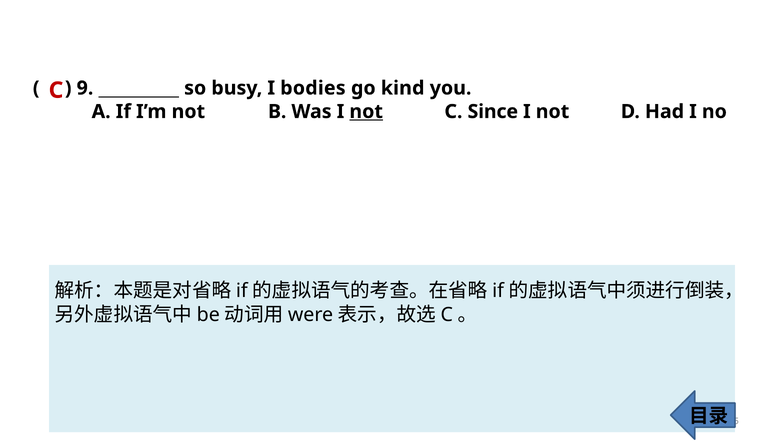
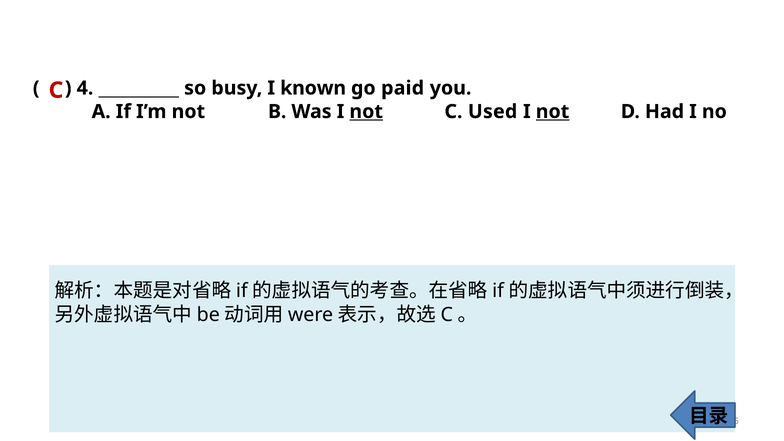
9: 9 -> 4 (85, 88)
bodies: bodies -> known (313, 88)
kind: kind -> paid (403, 88)
Since: Since -> Used (493, 112)
not underline: none -> present (553, 112)
